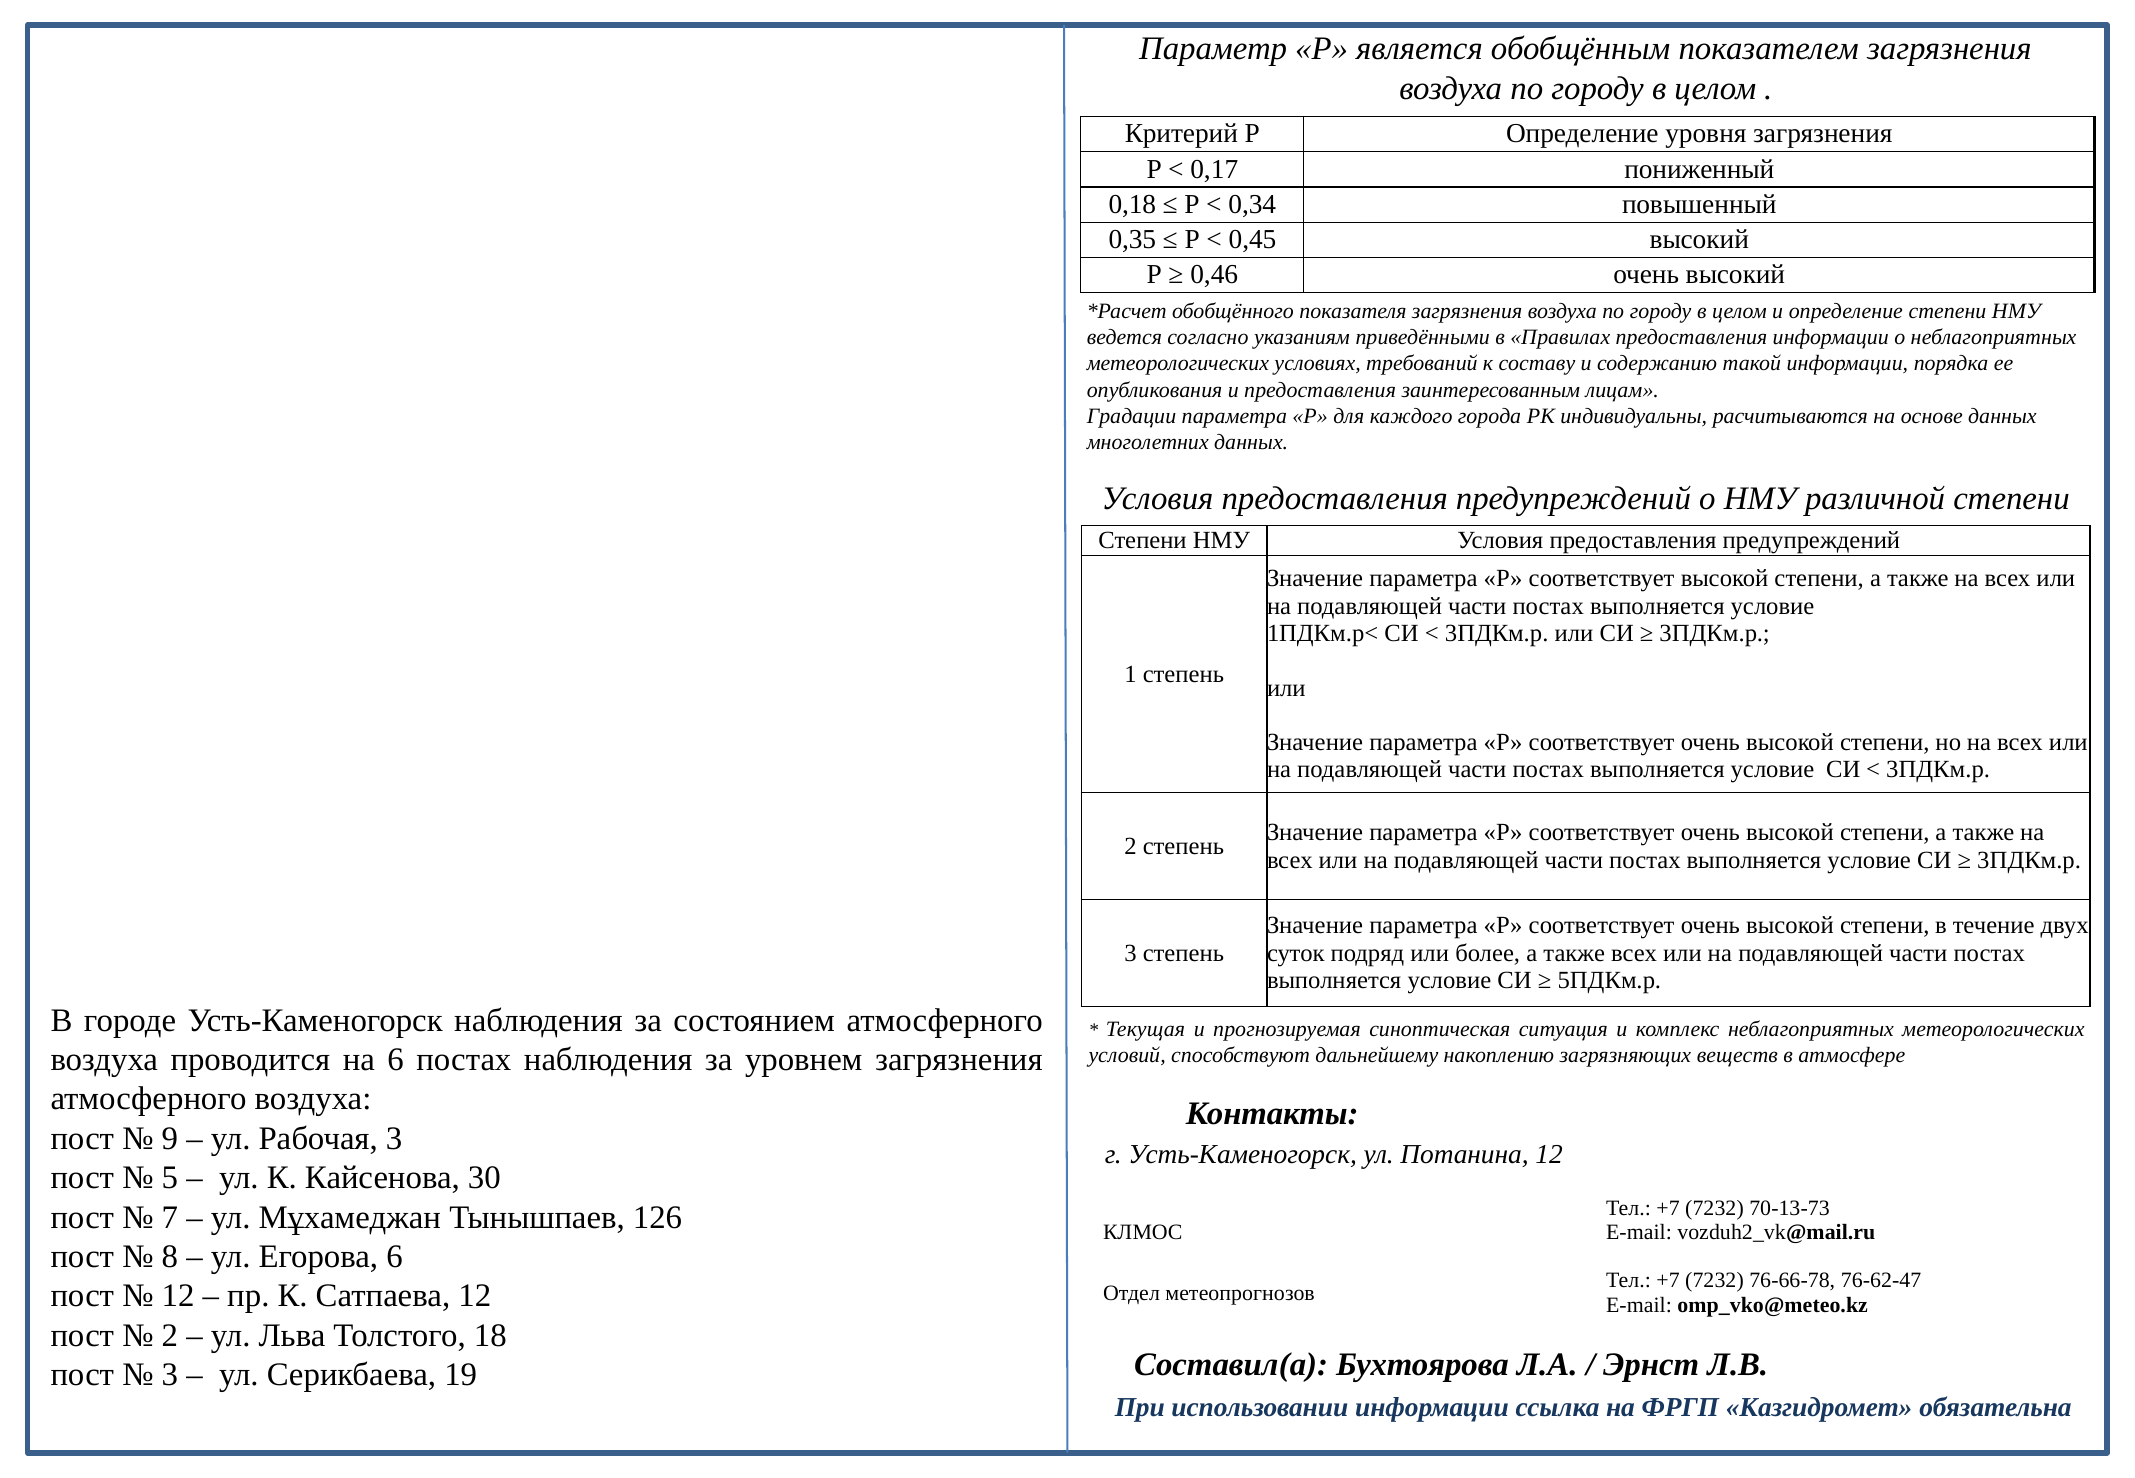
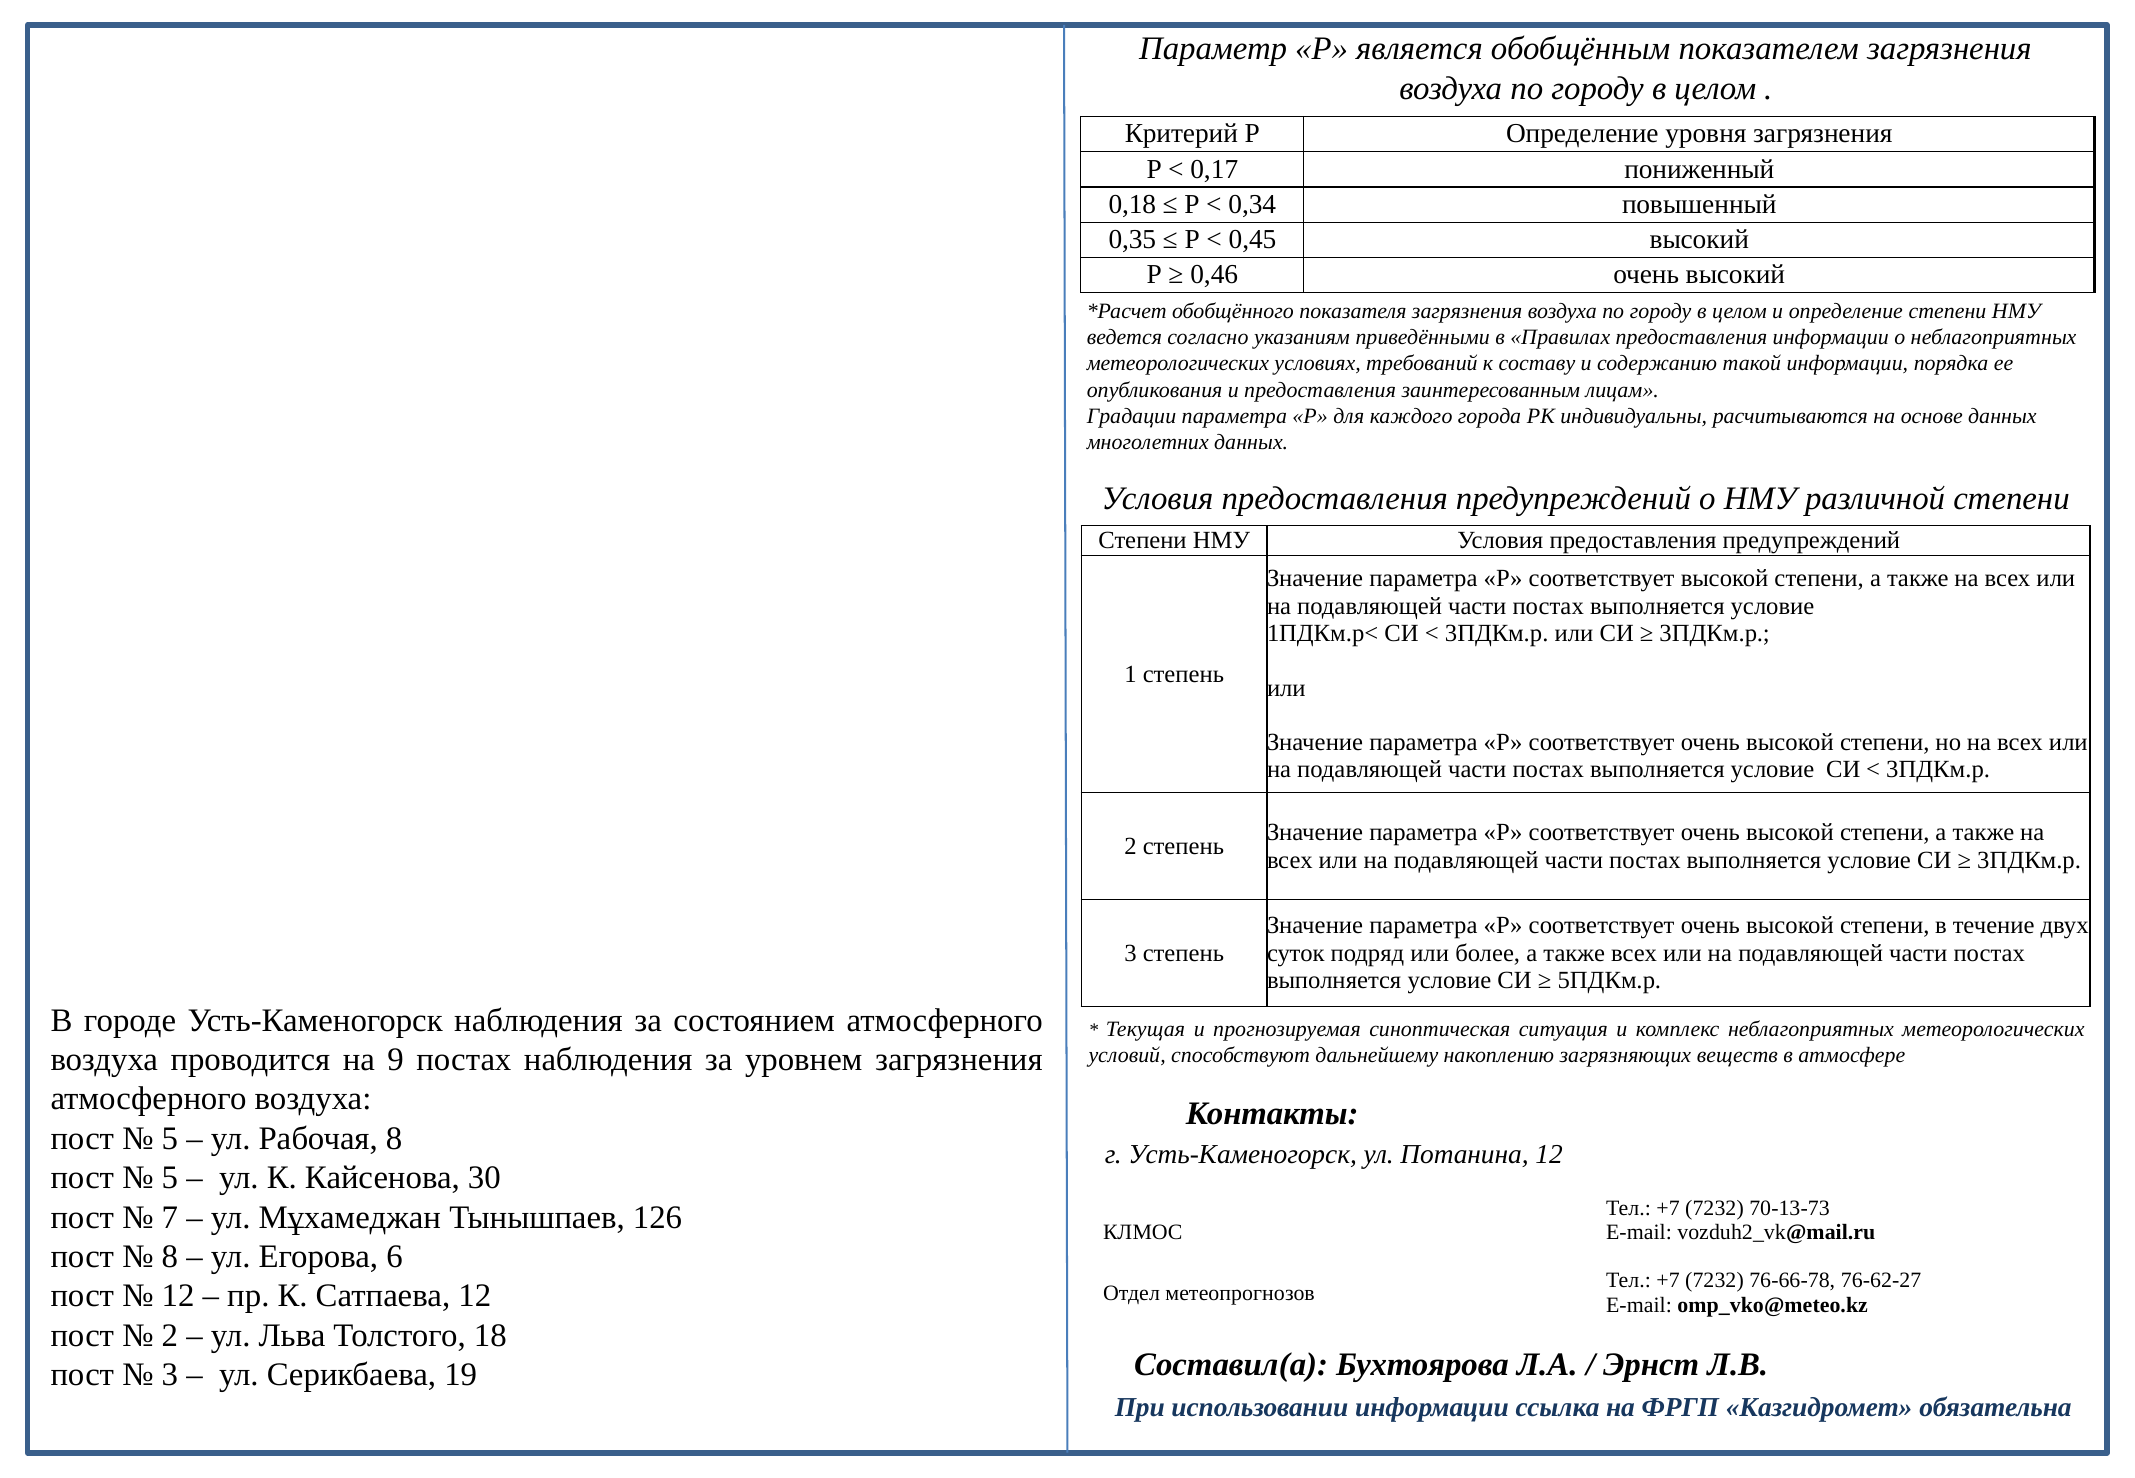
на 6: 6 -> 9 (395, 1060)
9: 9 -> 5 (170, 1138)
Рабочая 3: 3 -> 8 (394, 1138)
76-62-47: 76-62-47 -> 76-62-27 (1881, 1281)
